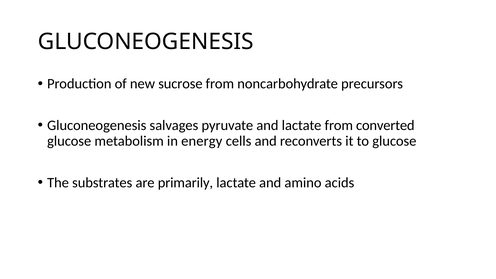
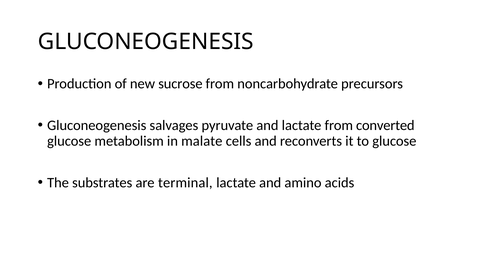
energy: energy -> malate (202, 141)
primarily: primarily -> terminal (185, 183)
